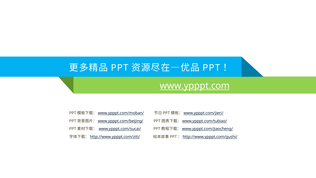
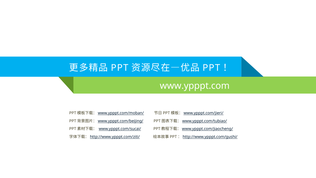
www.ypppt.com underline: present -> none (195, 86)
